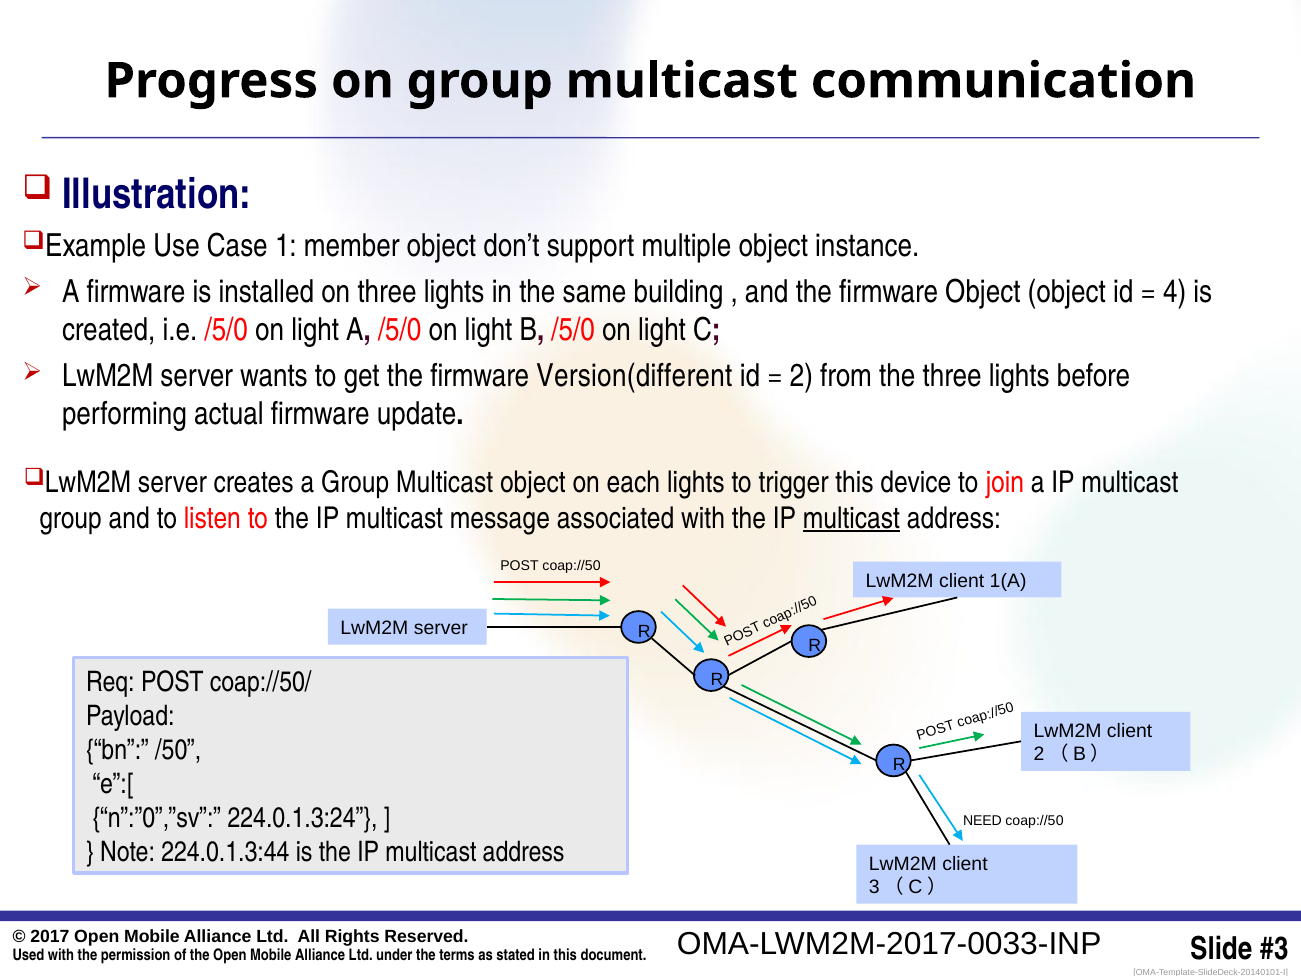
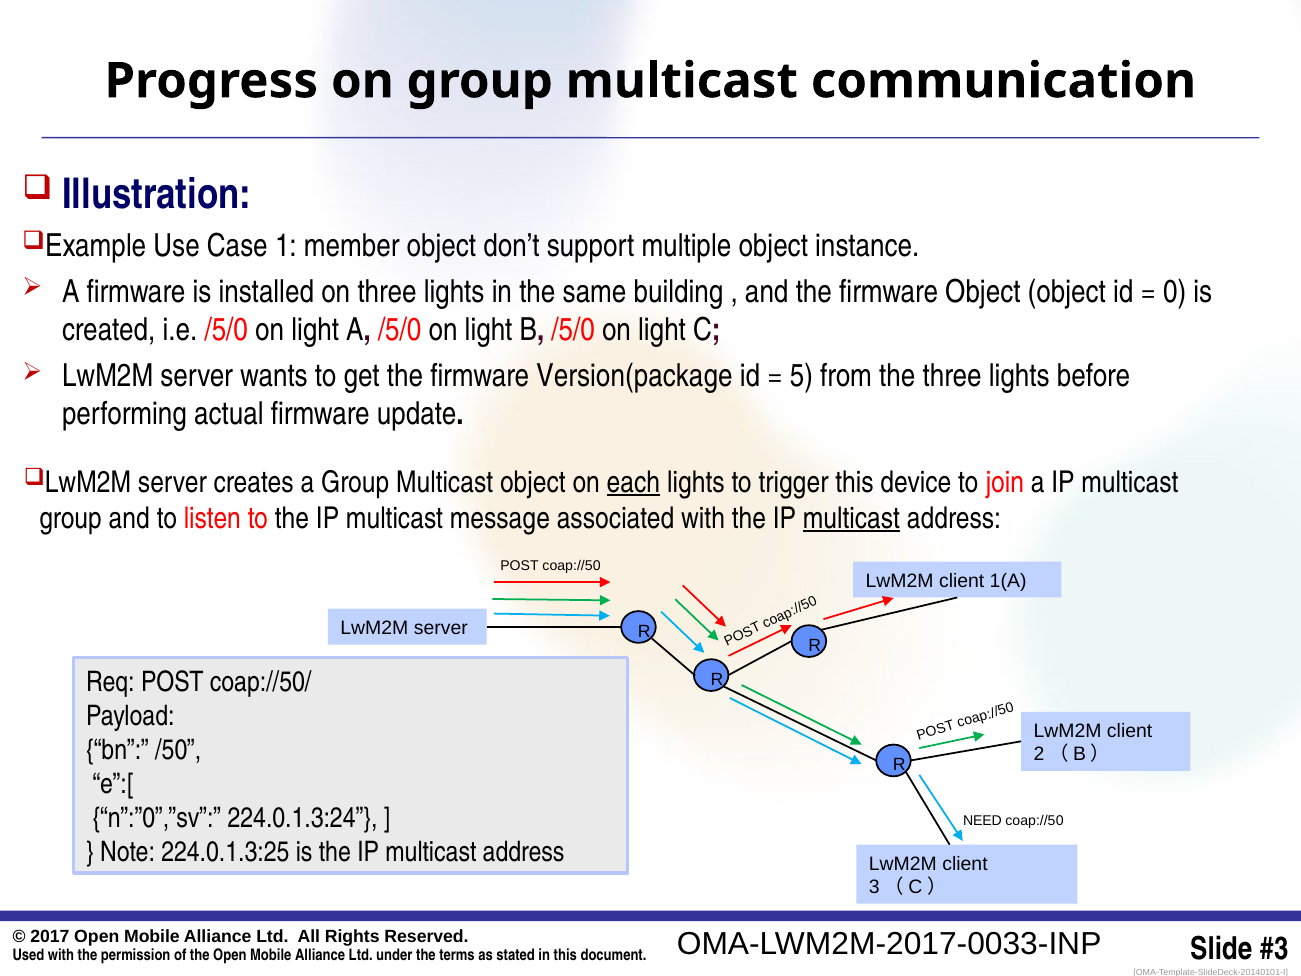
4: 4 -> 0 (1175, 292)
Version(different: Version(different -> Version(package (634, 376)
2: 2 -> 5 (801, 376)
each underline: none -> present (633, 482)
224.0.1.3:44: 224.0.1.3:44 -> 224.0.1.3:25 (225, 852)
